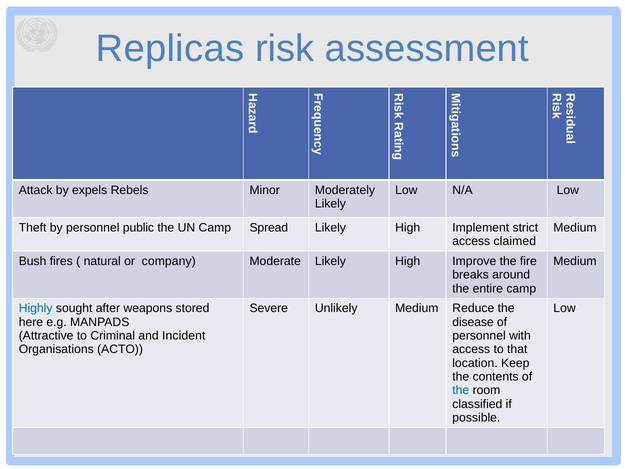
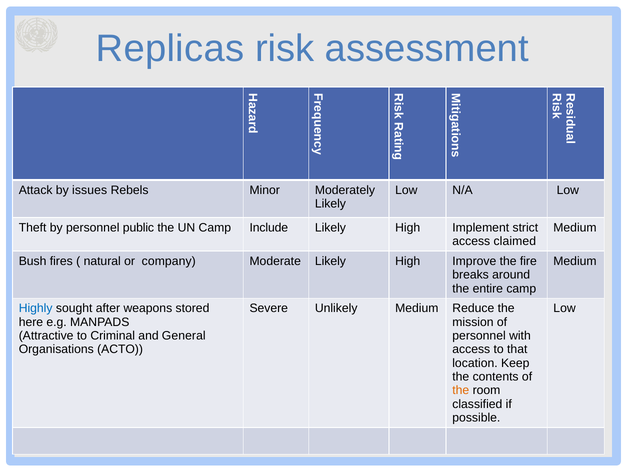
expels: expels -> issues (90, 190)
Spread: Spread -> Include (269, 227)
disease: disease -> mission (473, 322)
Incident: Incident -> General (184, 336)
the colour: blue -> orange (461, 390)
